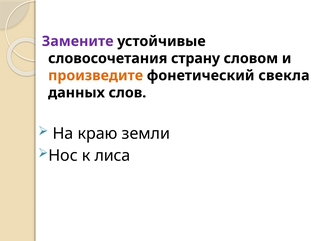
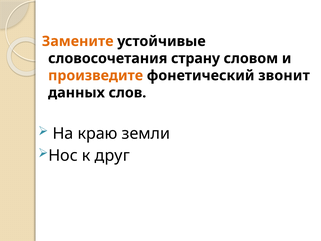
Замените colour: purple -> orange (78, 41)
свекла: свекла -> звонит (284, 75)
лиса: лиса -> друг (112, 155)
